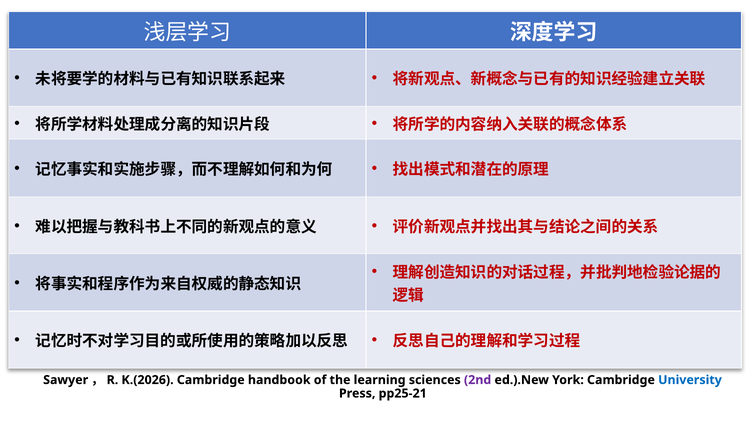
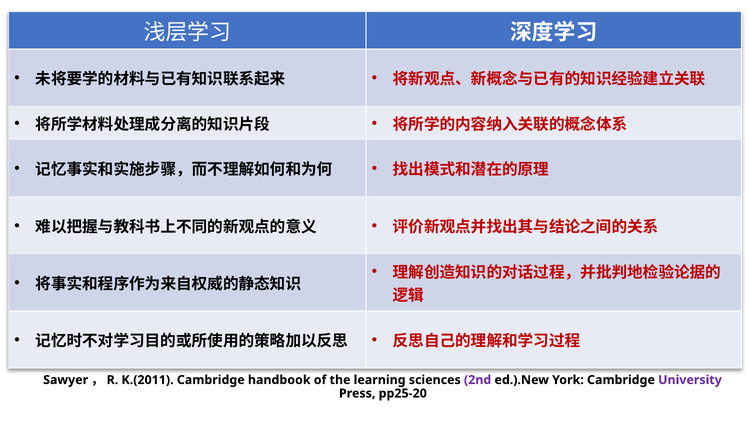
K.(2026: K.(2026 -> K.(2011 (148, 380)
University colour: blue -> purple (690, 380)
pp25-21: pp25-21 -> pp25-20 (403, 394)
